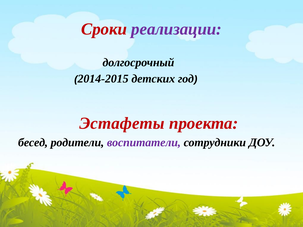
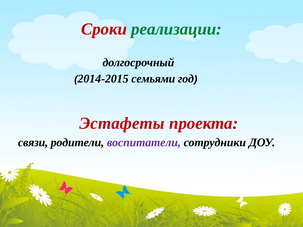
реализации colour: purple -> green (177, 29)
детских: детских -> семьями (153, 79)
бесед: бесед -> связи (33, 143)
